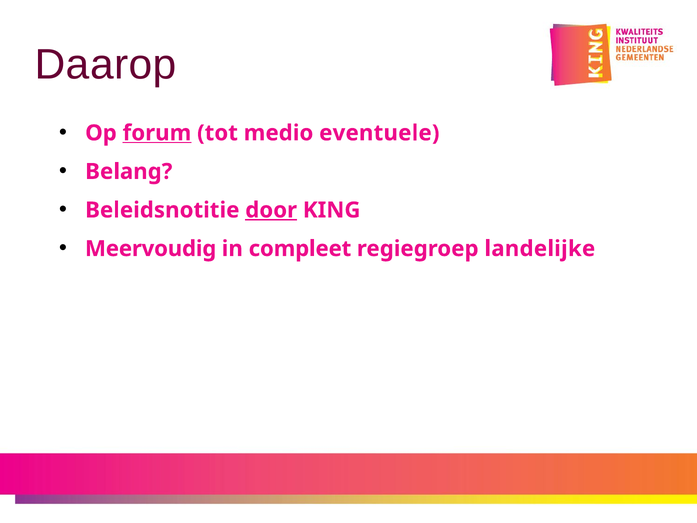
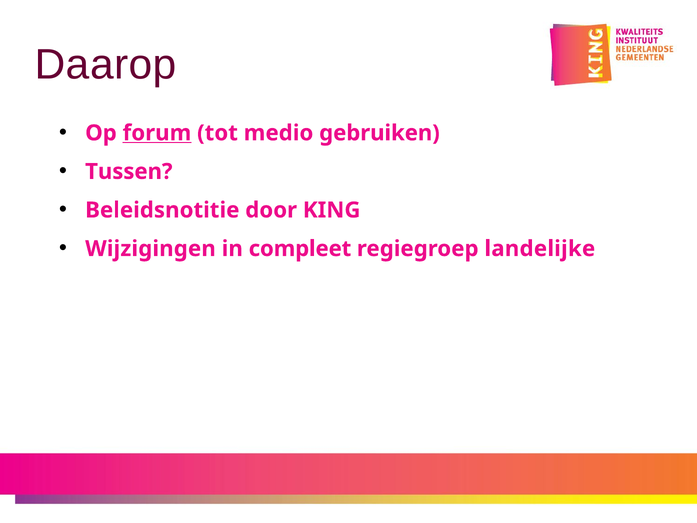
eventuele: eventuele -> gebruiken (379, 133)
Belang: Belang -> Tussen (129, 171)
door underline: present -> none (271, 210)
Meervoudig: Meervoudig -> Wijzigingen (150, 249)
